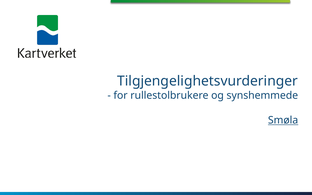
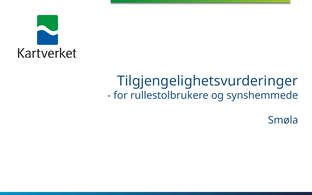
Smøla underline: present -> none (283, 120)
